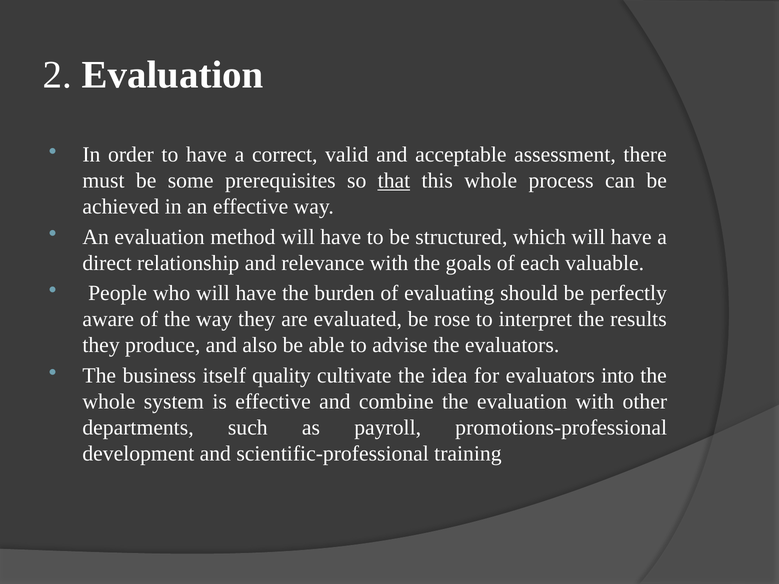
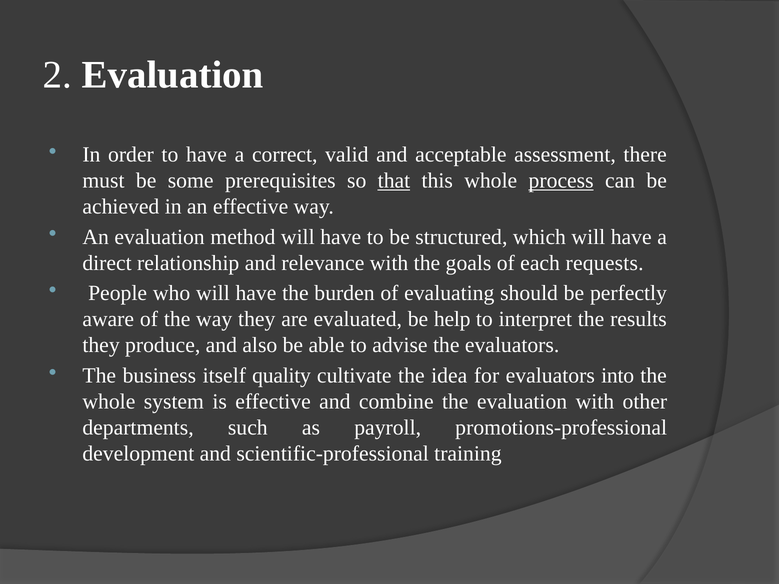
process underline: none -> present (561, 181)
valuable: valuable -> requests (605, 263)
rose: rose -> help (452, 319)
